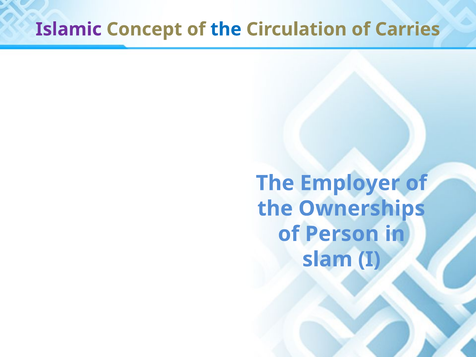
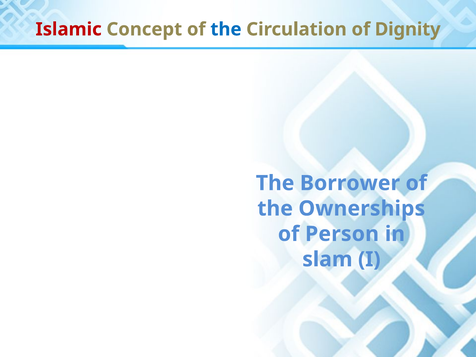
Islamic colour: purple -> red (69, 29)
Carries: Carries -> Dignity (408, 29)
Employer: Employer -> Borrower (350, 183)
